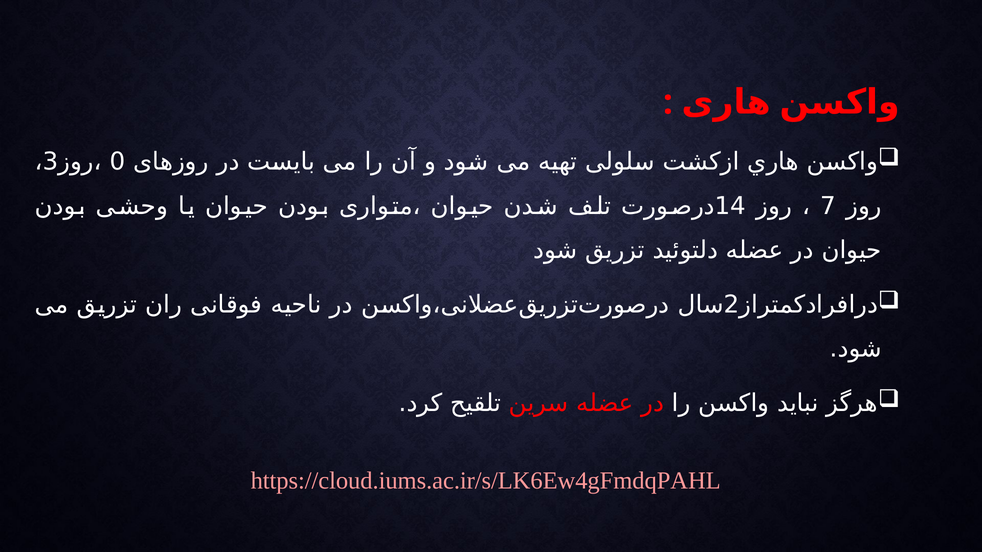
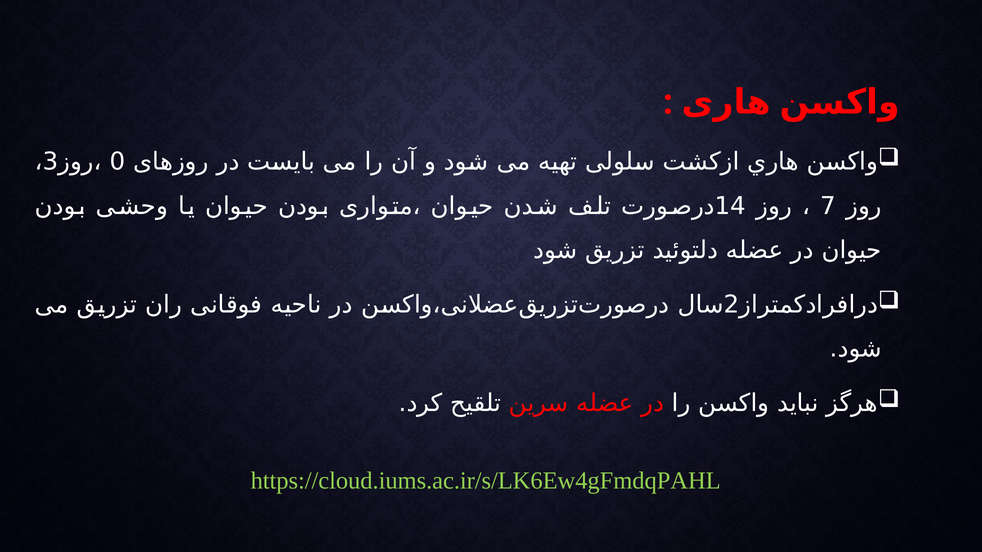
https://cloud.iums.ac.ir/s/LK6Ew4gFmdqPAHL colour: pink -> light green (486, 481)
